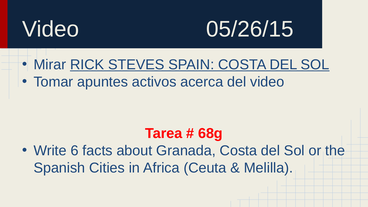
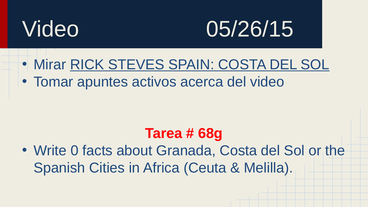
6: 6 -> 0 (75, 151)
